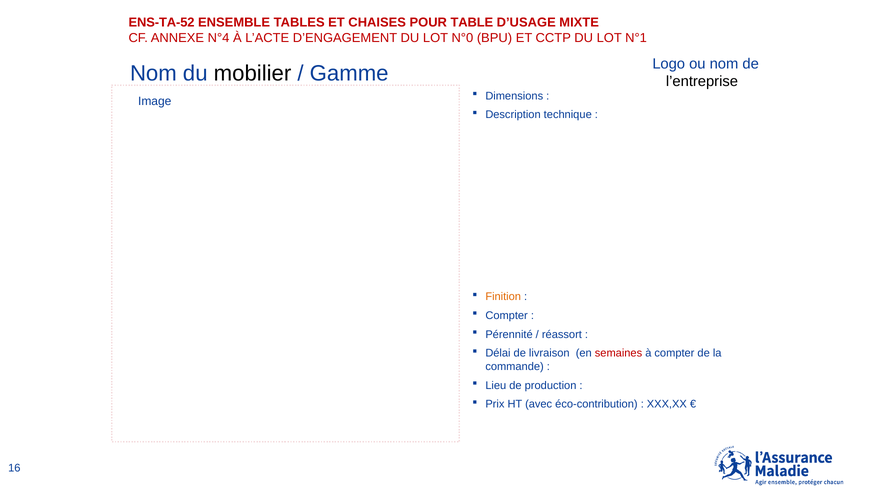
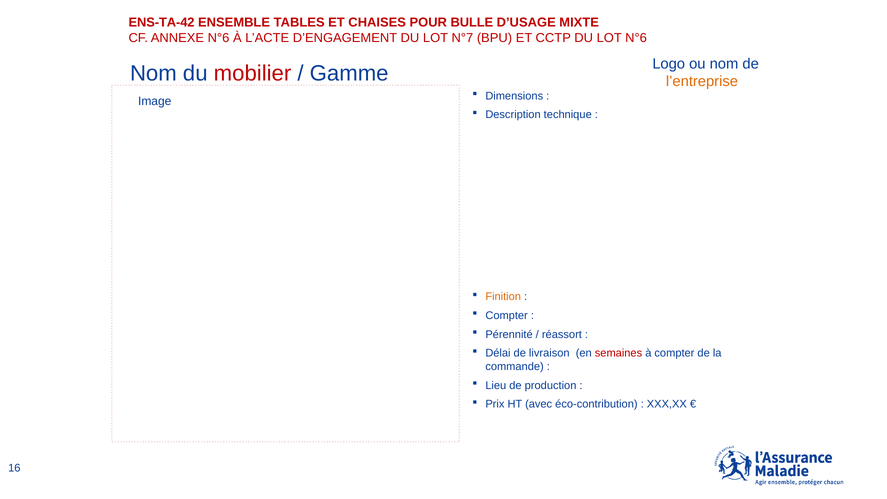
ENS-TA-52: ENS-TA-52 -> ENS-TA-42 (162, 23)
TABLE: TABLE -> BULLE (472, 23)
ANNEXE N°4: N°4 -> N°6 (219, 38)
N°0: N°0 -> N°7 (462, 38)
LOT N°1: N°1 -> N°6 (636, 38)
mobilier colour: black -> red (253, 73)
l’entreprise colour: black -> orange (702, 82)
